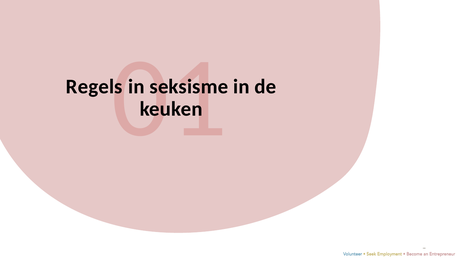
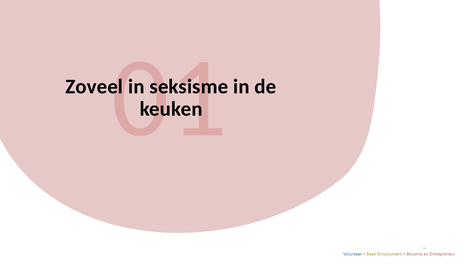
Regels: Regels -> Zoveel (94, 86)
